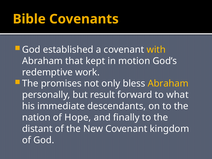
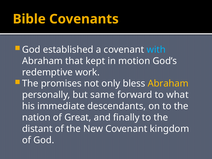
with colour: yellow -> light blue (156, 50)
result: result -> same (102, 95)
Hope: Hope -> Great (78, 118)
